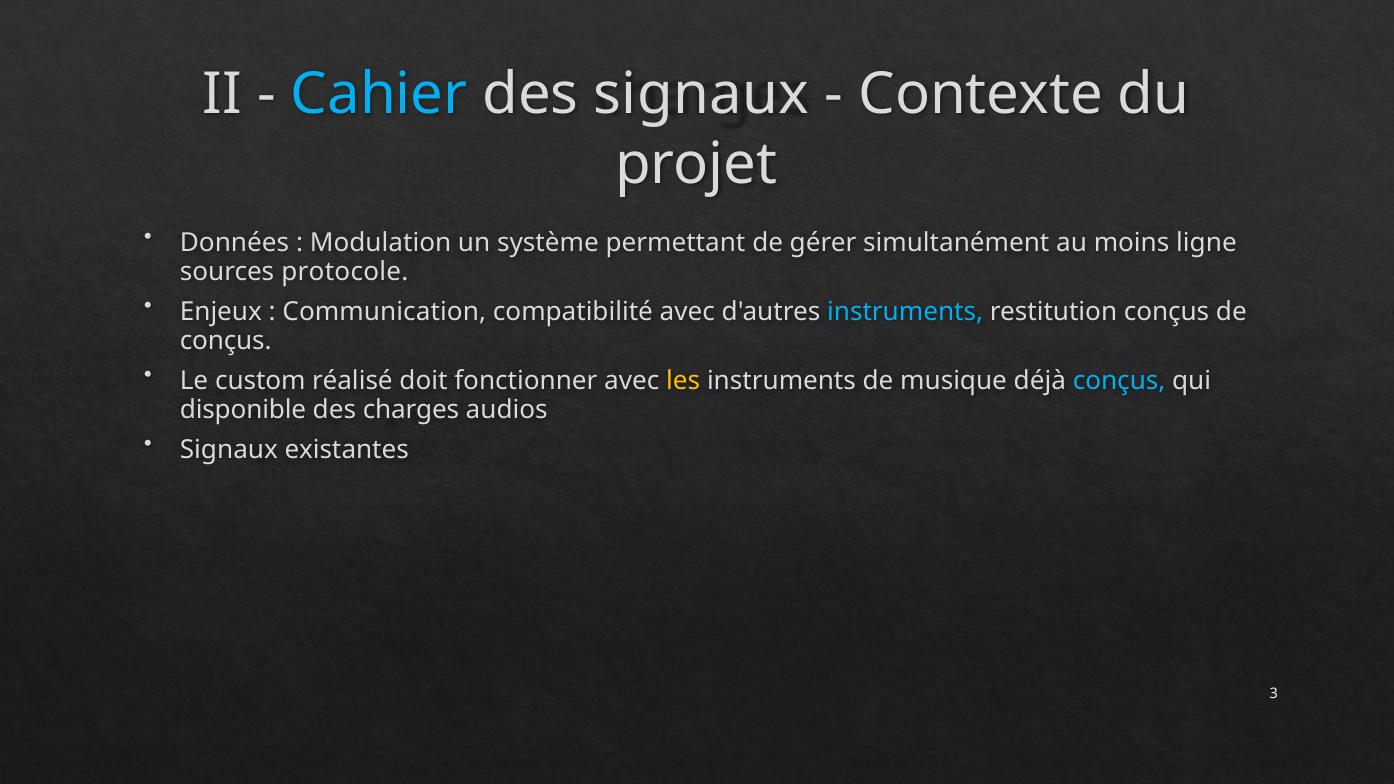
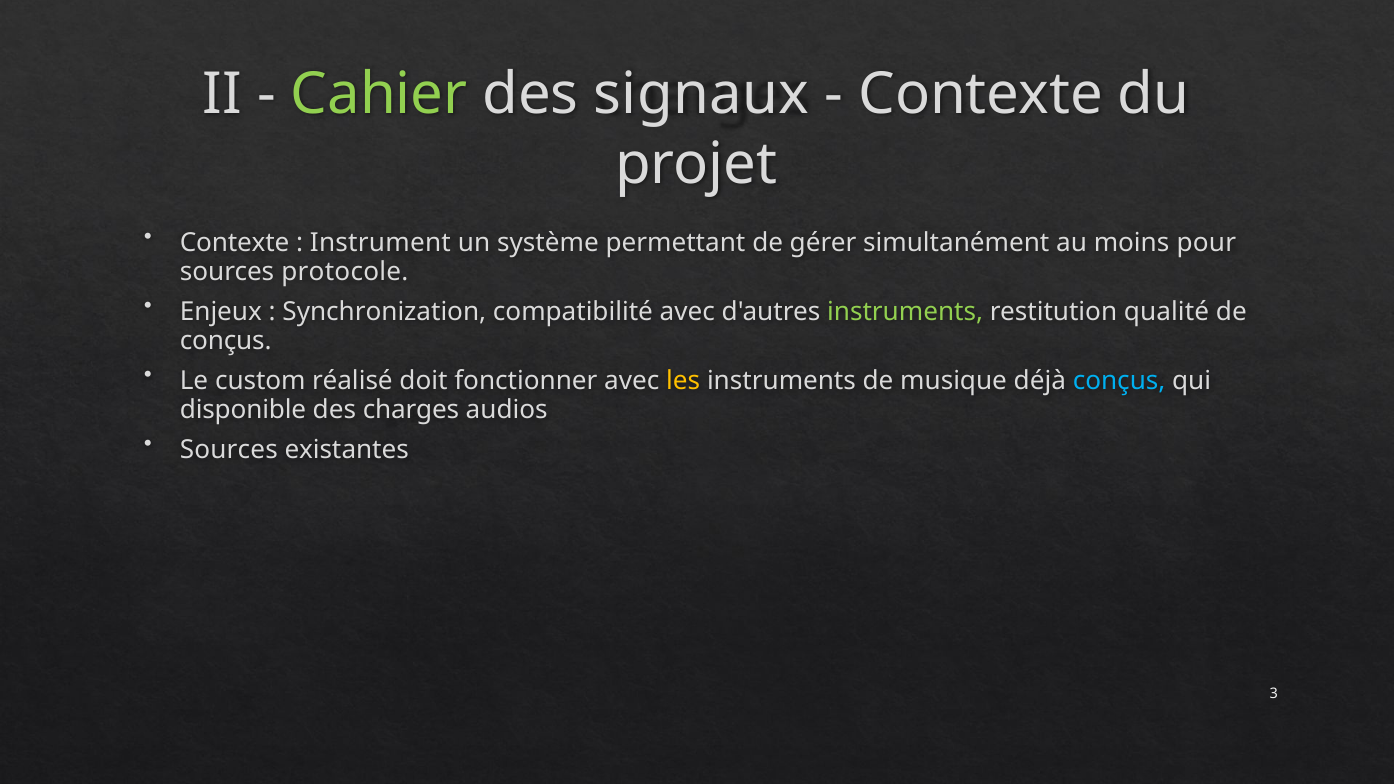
Cahier colour: light blue -> light green (379, 94)
Données: Données -> Contexte (235, 243)
Modulation: Modulation -> Instrument (380, 243)
ligne: ligne -> pour (1206, 243)
Communication: Communication -> Synchronization (384, 312)
instruments colour: light blue -> light green (905, 312)
restitution conçus: conçus -> qualité (1167, 312)
Signaux: Signaux -> Sources (229, 450)
